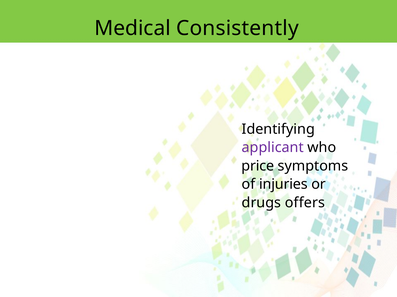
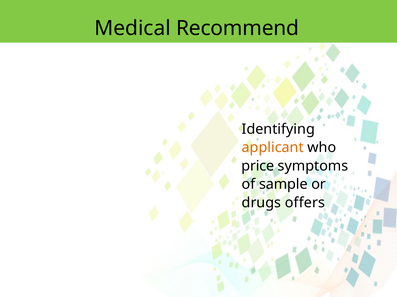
Consistently: Consistently -> Recommend (238, 28)
applicant colour: purple -> orange (273, 148)
injuries: injuries -> sample (283, 185)
